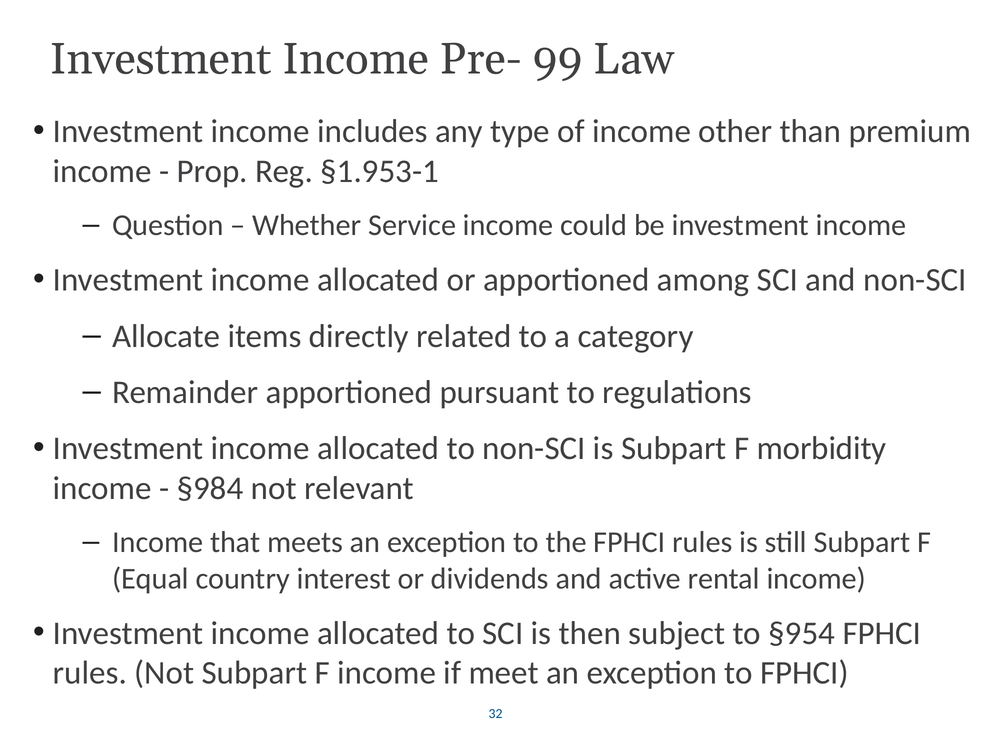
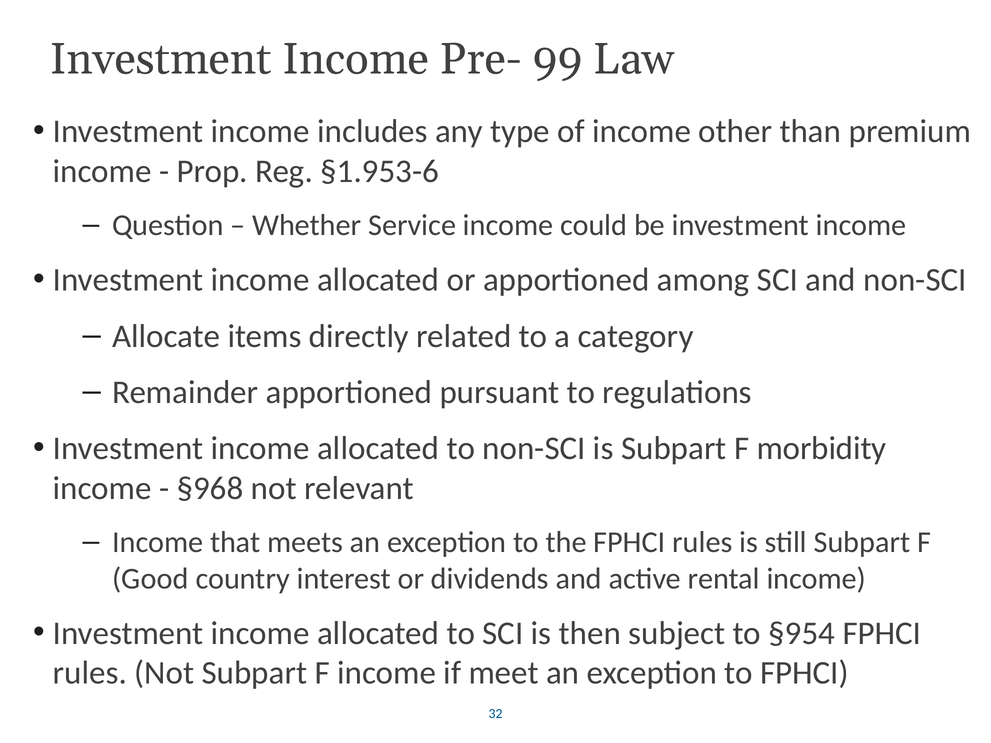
§1.953-1: §1.953-1 -> §1.953-6 (380, 171)
§984: §984 -> §968 (210, 488)
Equal: Equal -> Good (150, 579)
